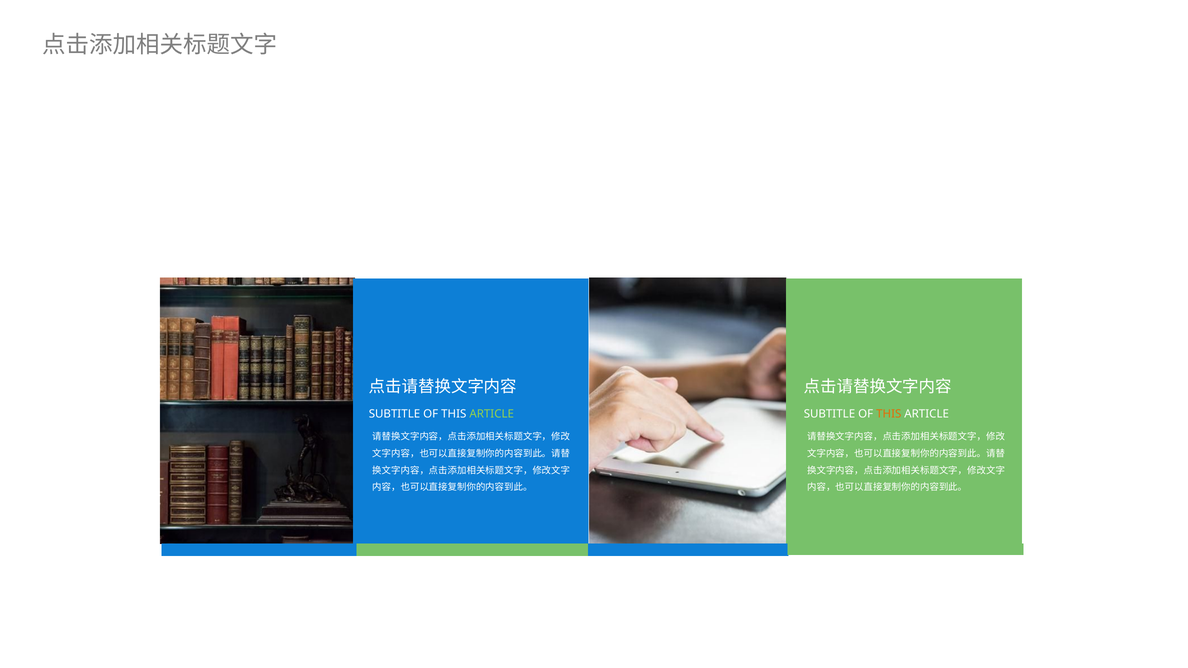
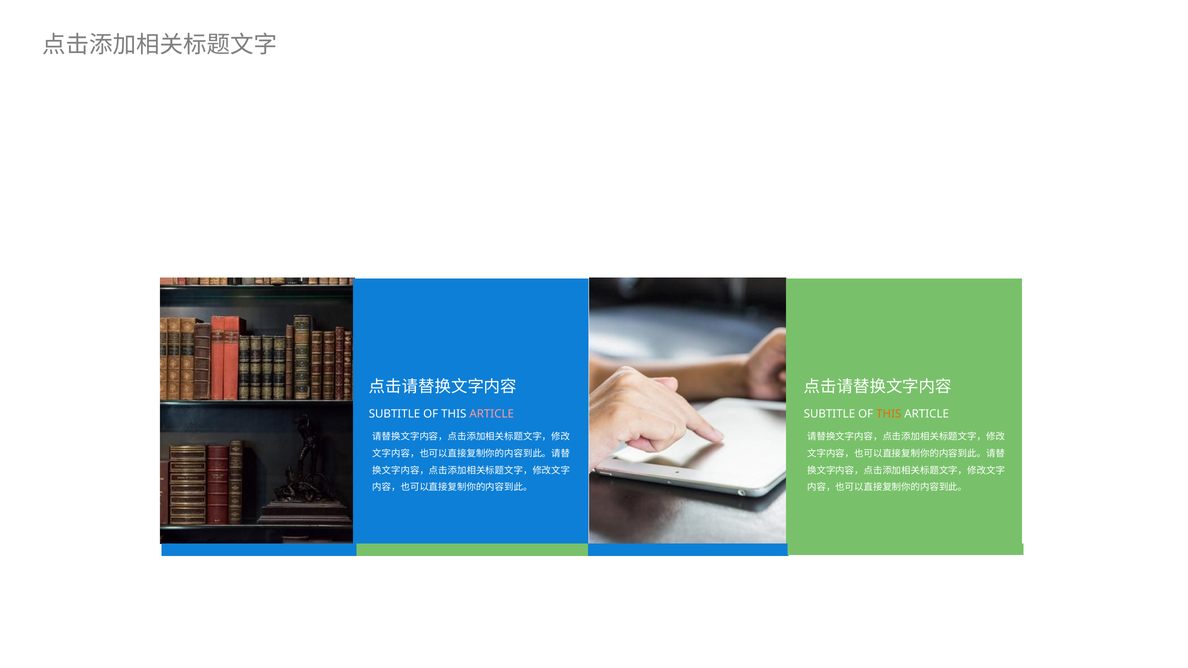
ARTICLE colour: light green -> pink (492, 414)
